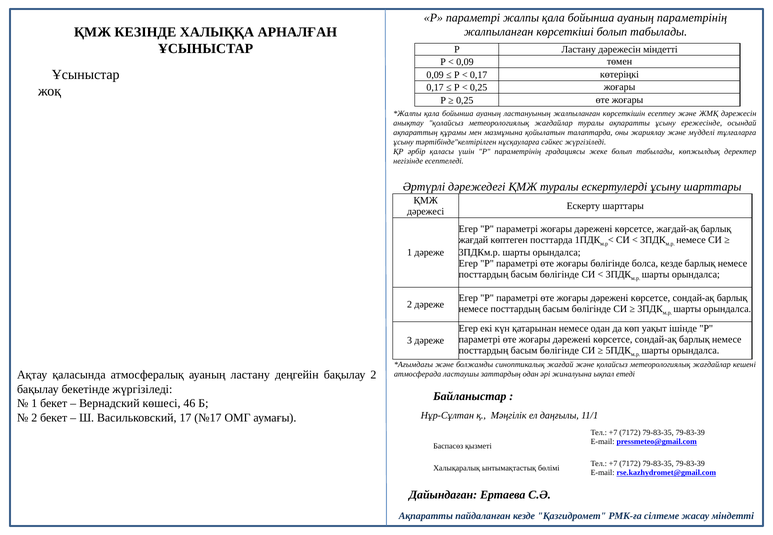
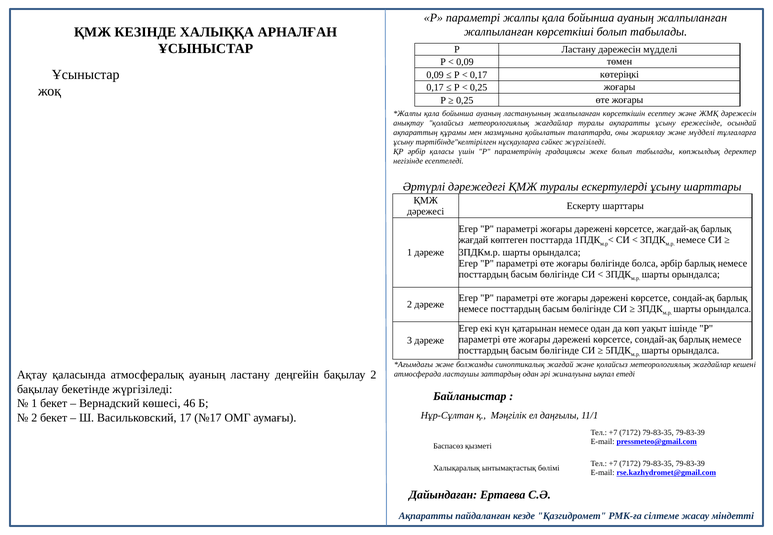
ауаның параметрінің: параметрінің -> жалпыланған (692, 18)
дәрежесін міндетті: міндетті -> мүдделі (660, 49)
болса кезде: кезде -> әрбір (671, 263)
